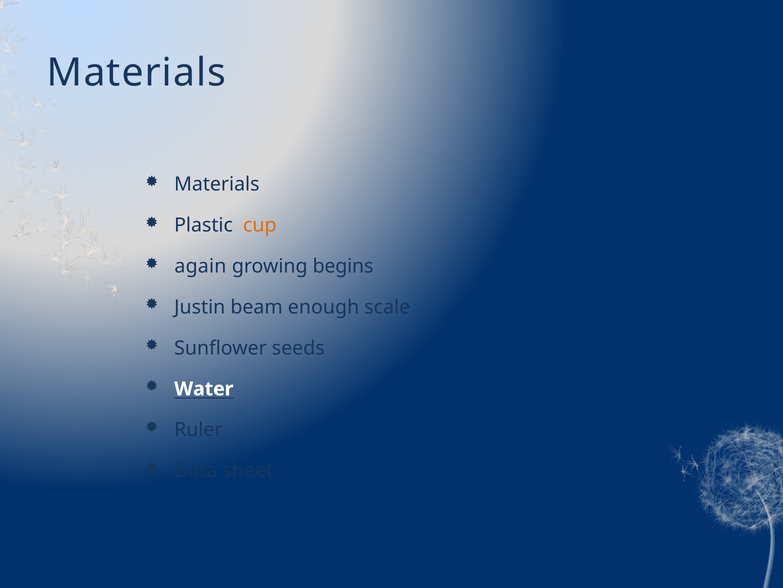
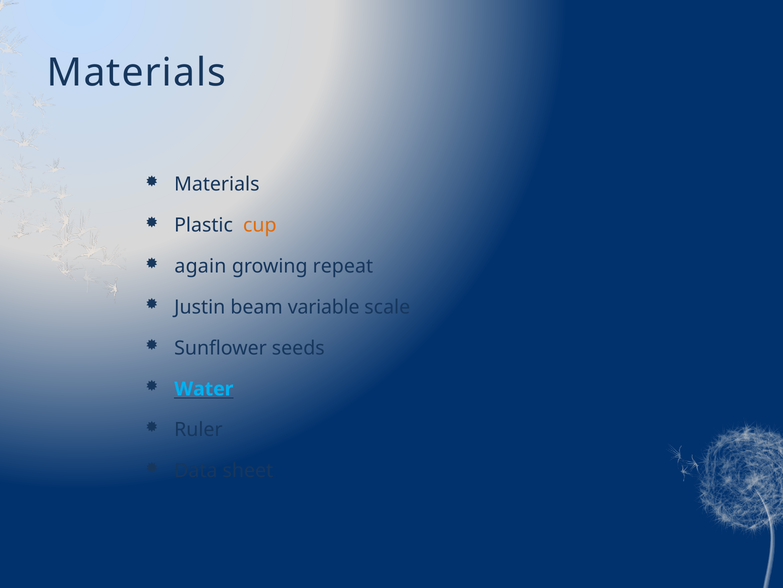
begins: begins -> repeat (343, 266)
enough: enough -> variable (324, 307)
Water colour: white -> light blue (204, 388)
